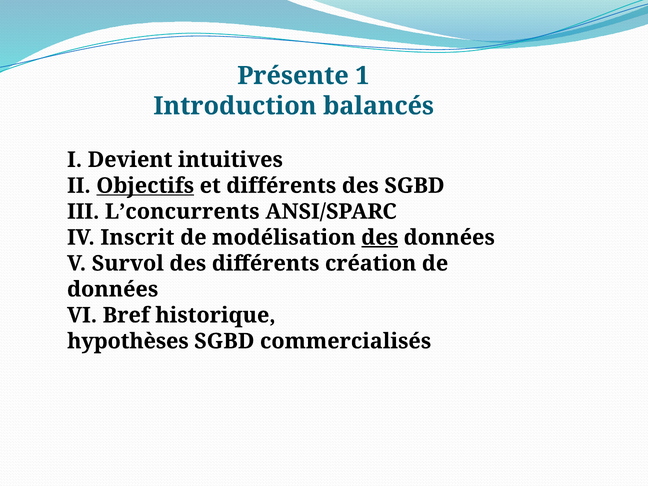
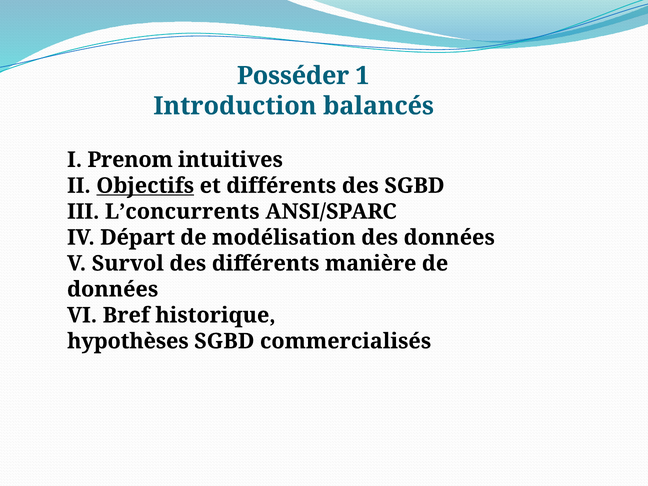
Présente: Présente -> Posséder (293, 76)
Devient: Devient -> Prenom (130, 160)
Inscrit: Inscrit -> Départ (138, 238)
des underline: present -> none (380, 238)
création: création -> manière (371, 263)
